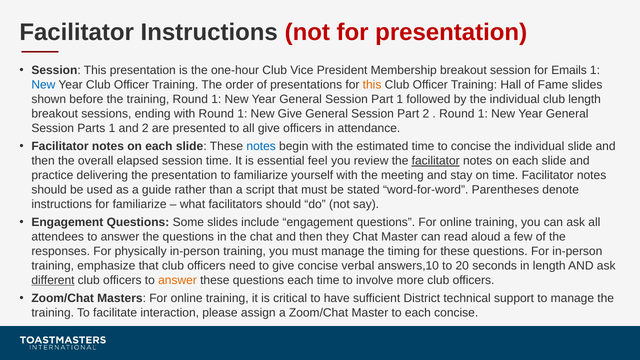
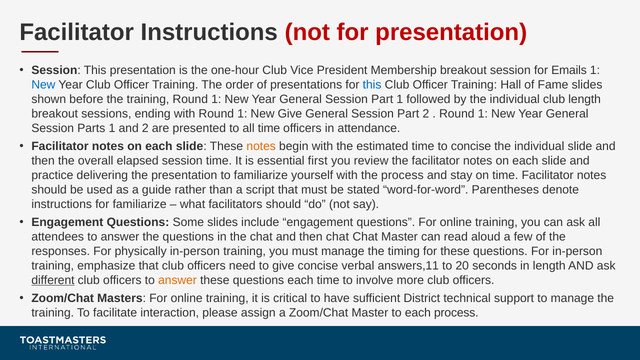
this colour: orange -> blue (372, 85)
all give: give -> time (269, 128)
notes colour: blue -> orange (261, 146)
feel: feel -> first (318, 161)
facilitator underline: present -> none (436, 161)
the meeting: meeting -> process (402, 175)
then they: they -> chat (337, 237)
answers,10: answers,10 -> answers,11 (408, 266)
each concise: concise -> process (456, 313)
